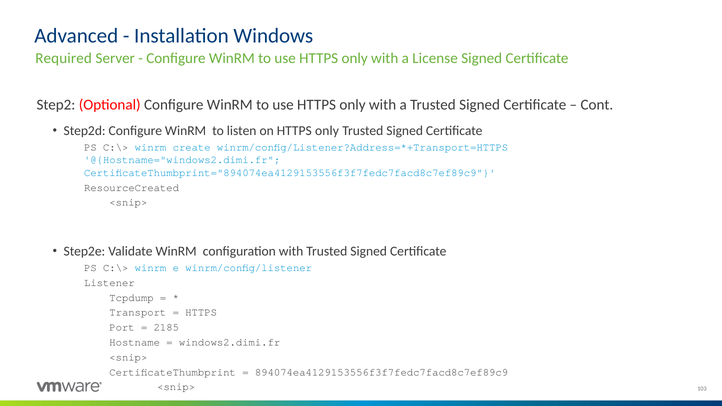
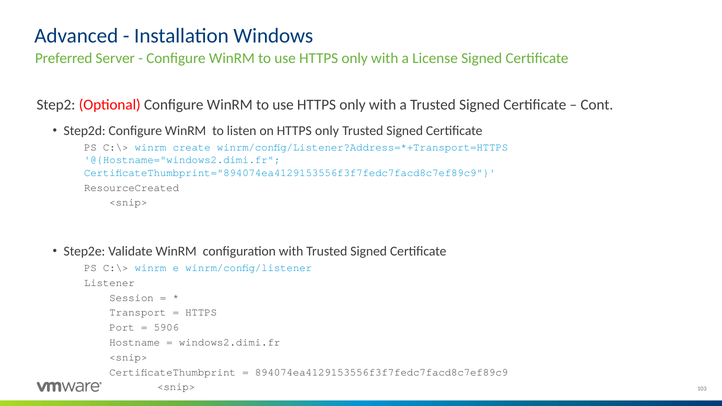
Required: Required -> Preferred (64, 58)
Tcpdump: Tcpdump -> Session (132, 298)
2185: 2185 -> 5906 (166, 328)
